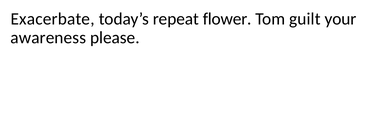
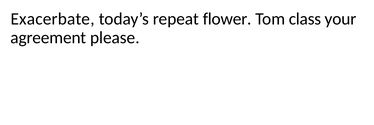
guilt: guilt -> class (305, 19)
awareness: awareness -> agreement (48, 38)
